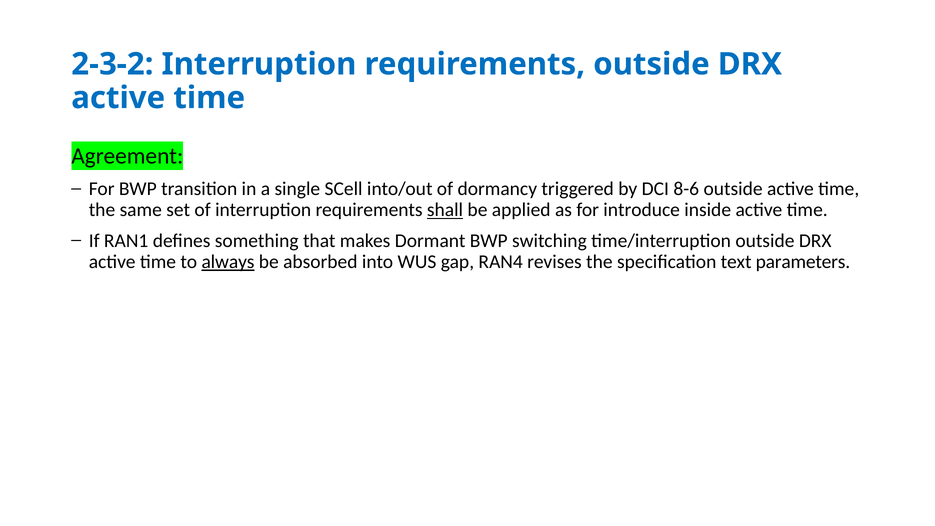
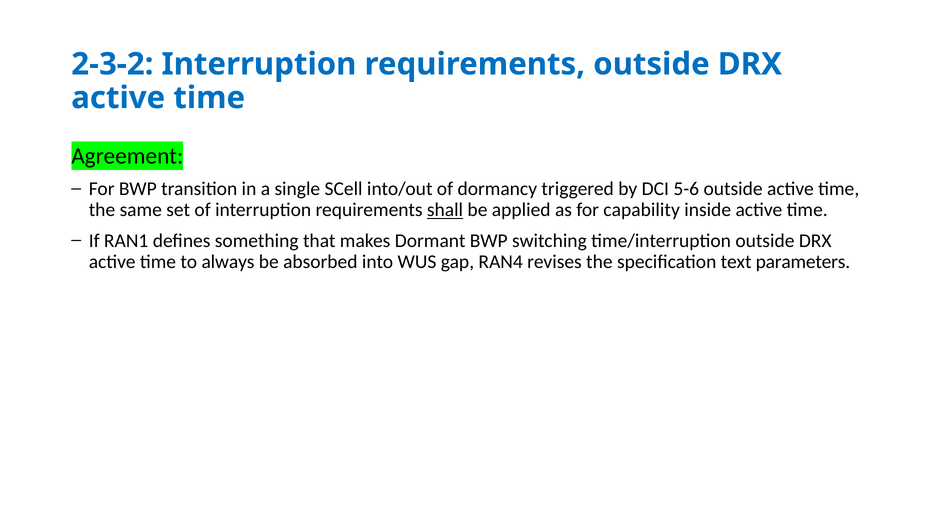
8-6: 8-6 -> 5-6 (686, 189)
introduce: introduce -> capability (642, 210)
always underline: present -> none (228, 262)
